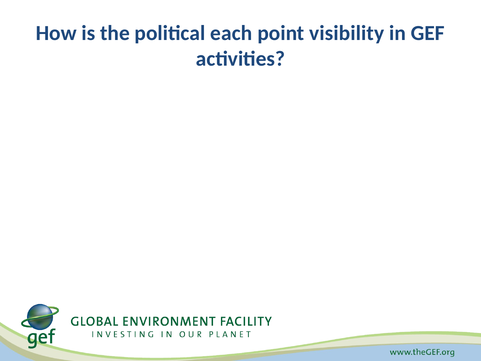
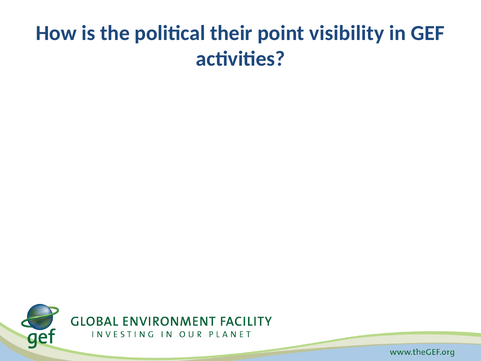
each: each -> their (231, 33)
